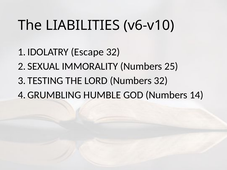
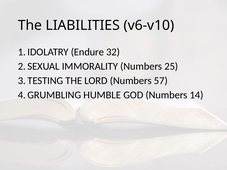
Escape: Escape -> Endure (87, 52)
Numbers 32: 32 -> 57 (161, 81)
